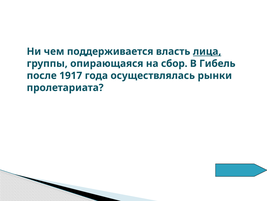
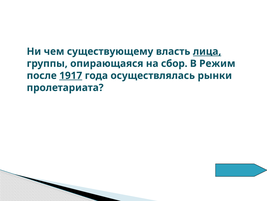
поддерживается: поддерживается -> существующему (110, 51)
Гибель: Гибель -> Режим (217, 63)
1917 underline: none -> present (71, 75)
